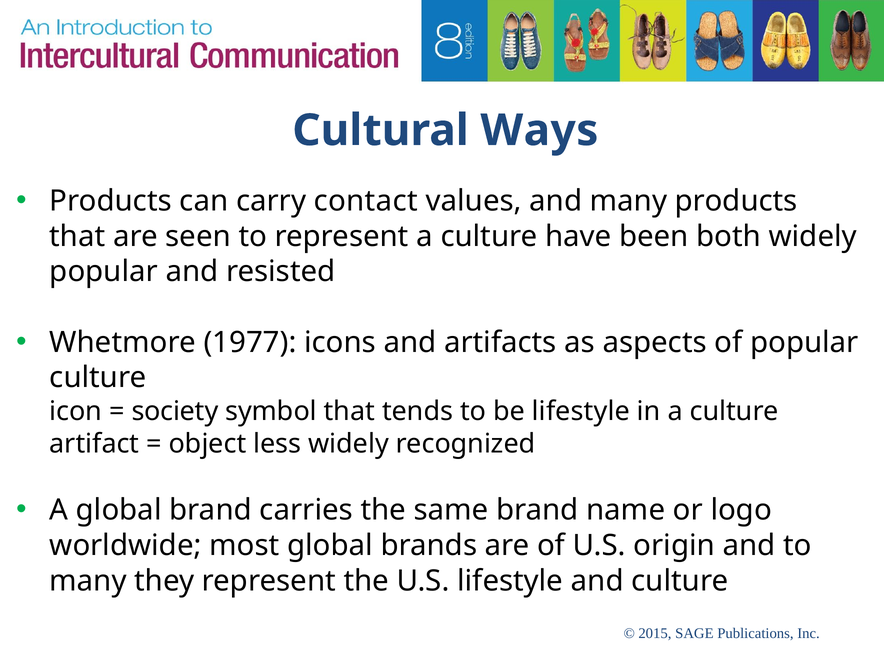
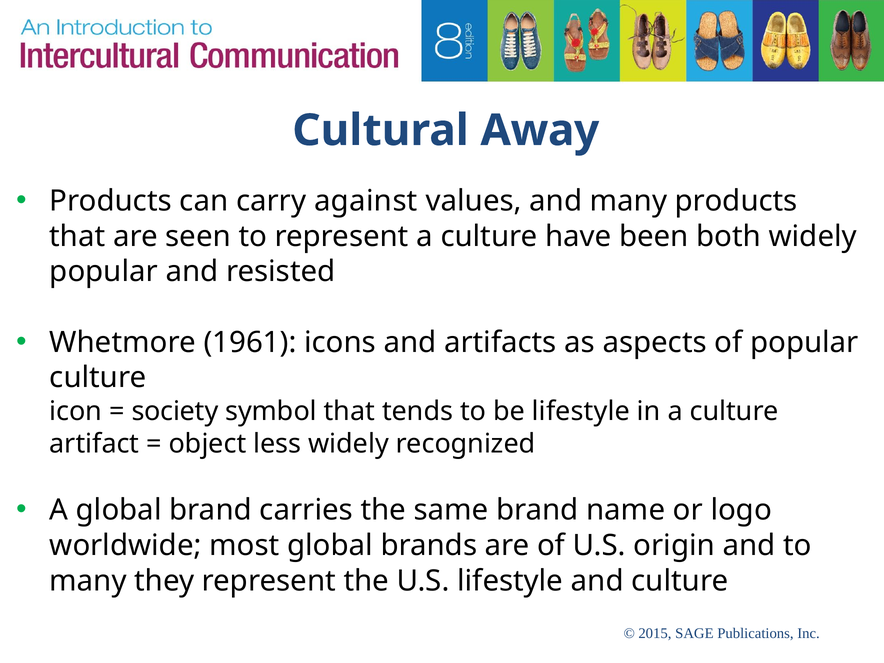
Ways: Ways -> Away (540, 131)
contact: contact -> against (366, 201)
1977: 1977 -> 1961 (250, 342)
